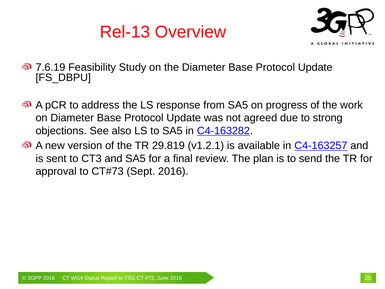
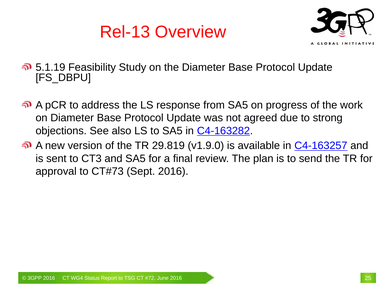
7.6.19: 7.6.19 -> 5.1.19 (50, 67)
v1.2.1: v1.2.1 -> v1.9.0 (206, 146)
